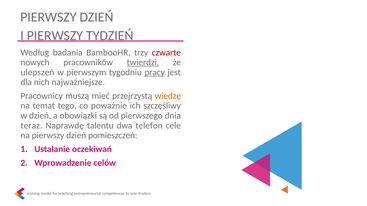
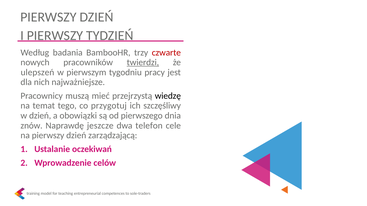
pracy underline: present -> none (155, 72)
wiedzę colour: orange -> black (168, 96)
poważnie: poważnie -> przygotuj (109, 106)
teraz: teraz -> znów (32, 126)
talentu: talentu -> jeszcze (100, 126)
pomieszczeń: pomieszczeń -> zarządzającą (113, 136)
